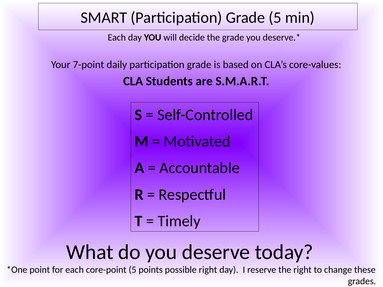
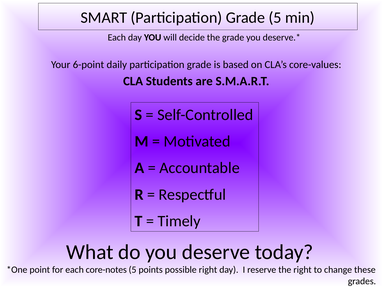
7-point: 7-point -> 6-point (88, 65)
core-point: core-point -> core-notes (106, 270)
